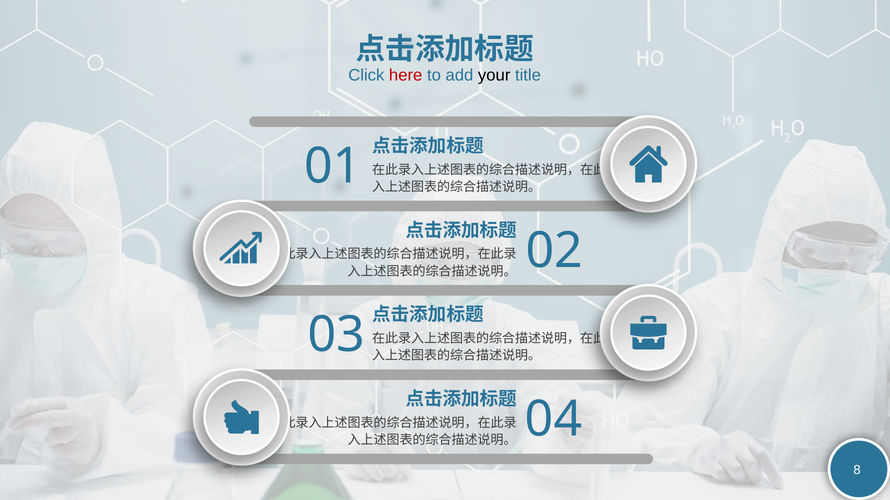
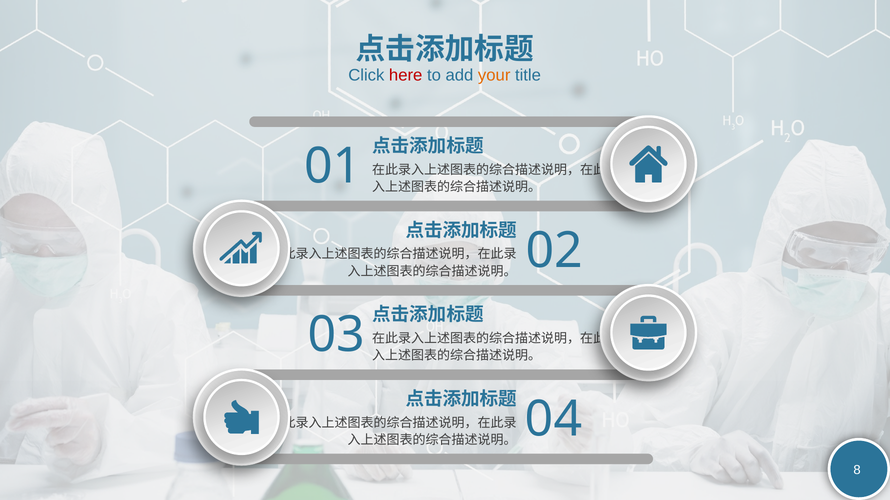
your colour: black -> orange (494, 75)
